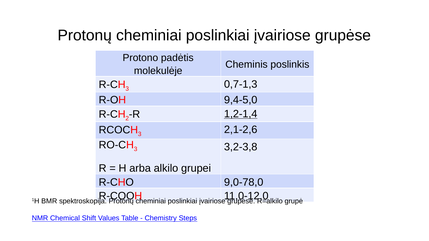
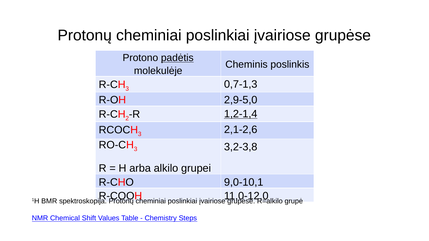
padėtis underline: none -> present (177, 58)
9,4-5,0: 9,4-5,0 -> 2,9-5,0 (241, 100)
9,0-78,0: 9,0-78,0 -> 9,0-10,1 (244, 182)
